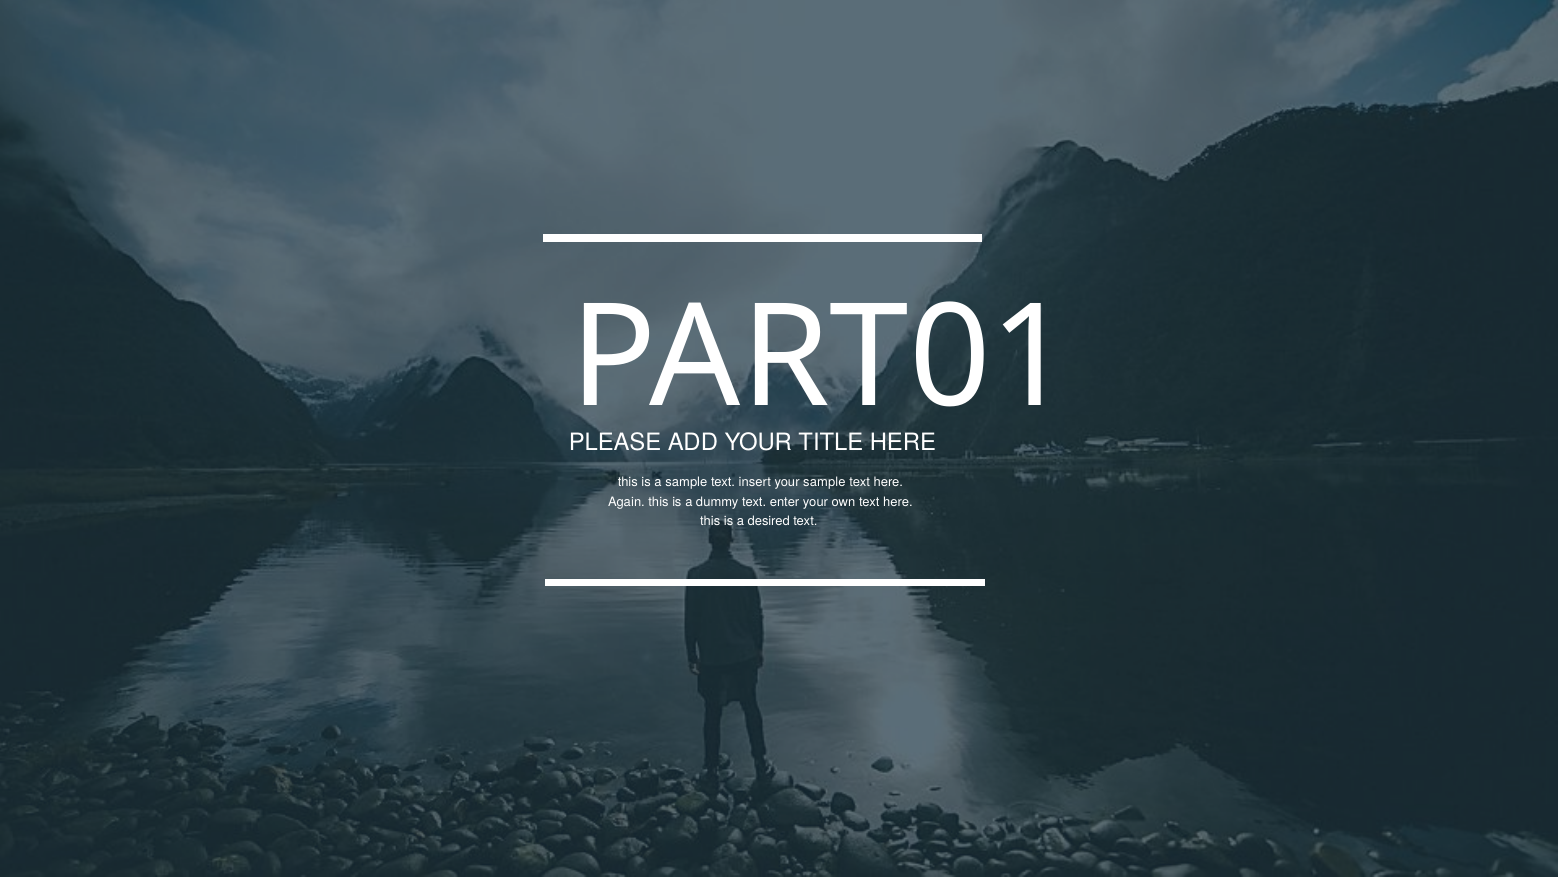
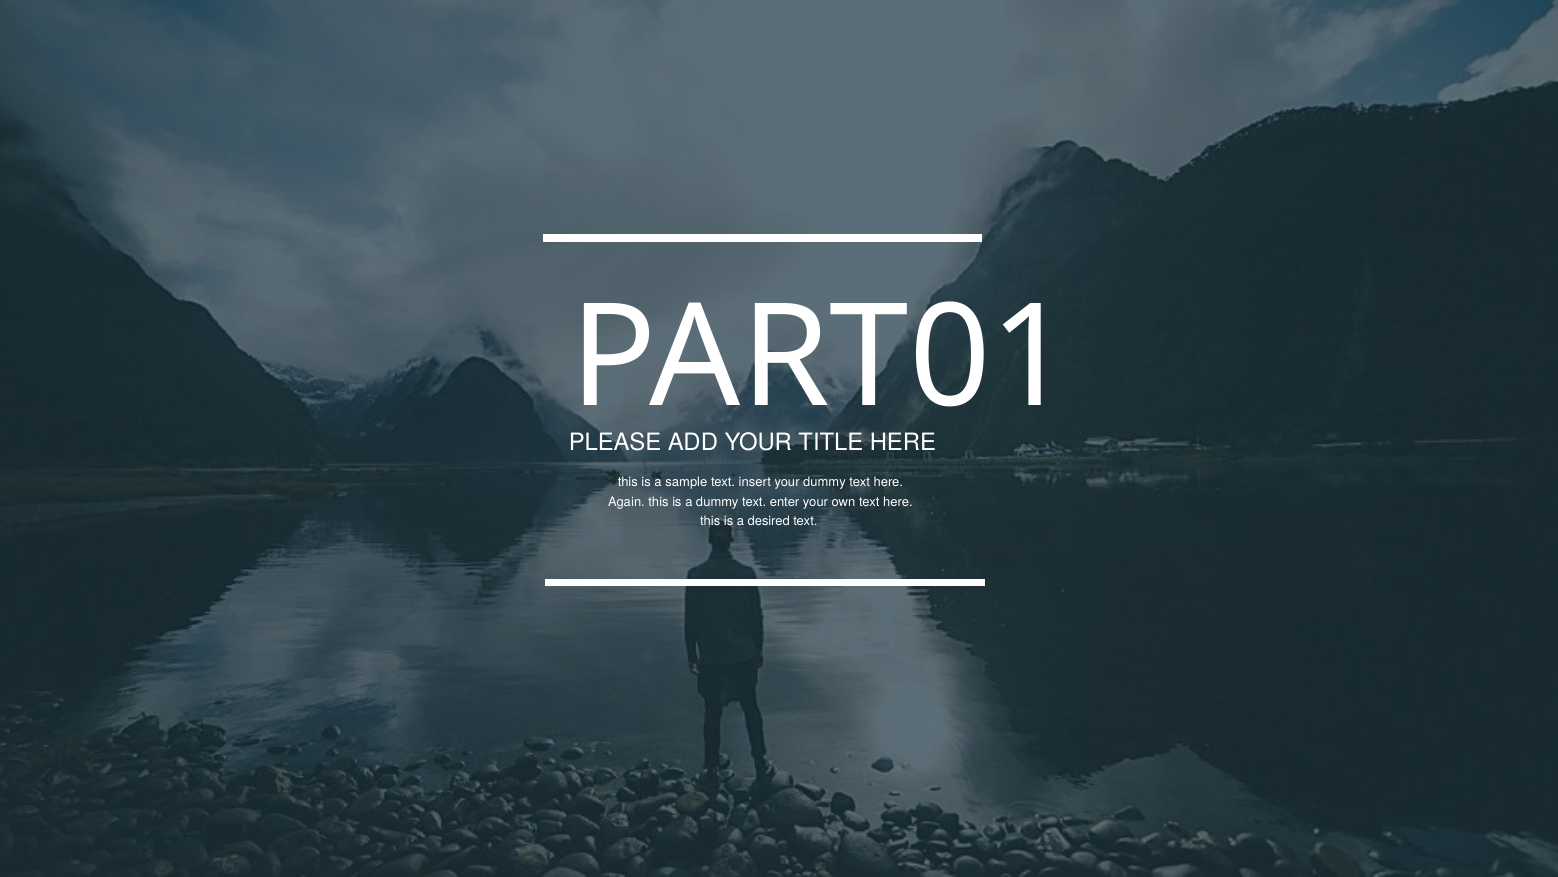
your sample: sample -> dummy (824, 482)
